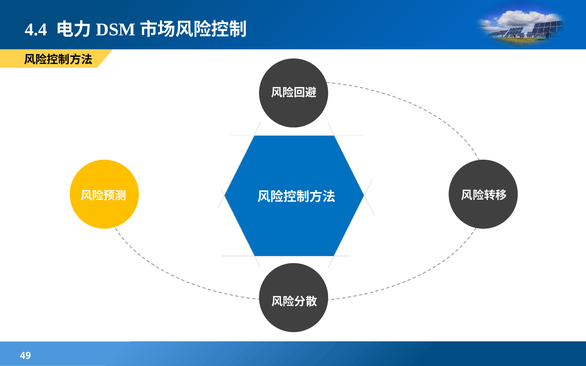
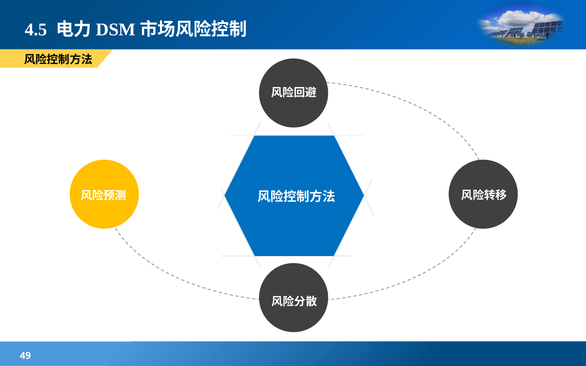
4.4: 4.4 -> 4.5 (36, 30)
